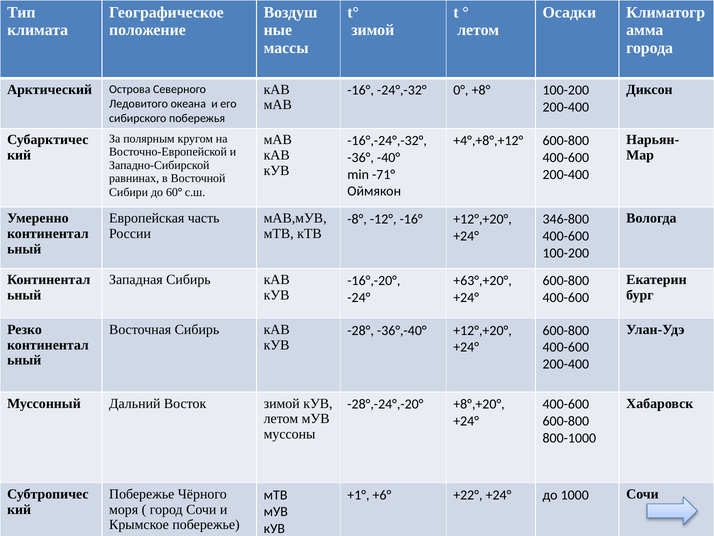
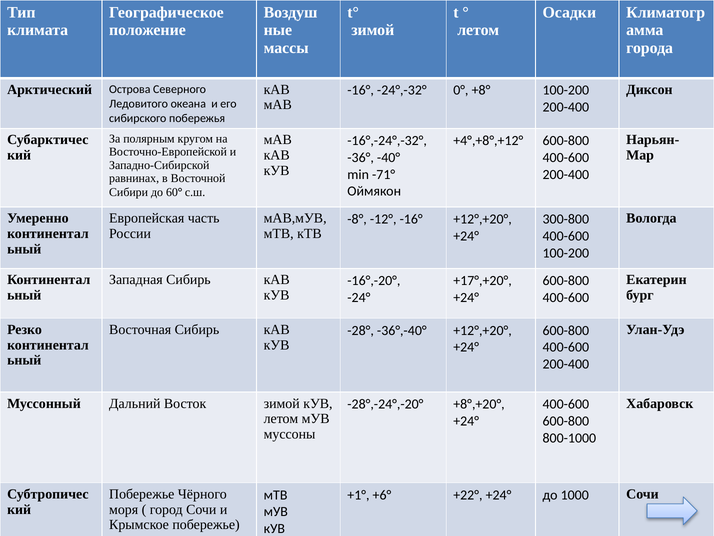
346-800: 346-800 -> 300-800 (566, 219)
+63°,+20°: +63°,+20° -> +17°,+20° (483, 280)
